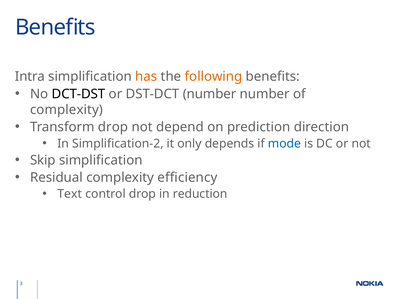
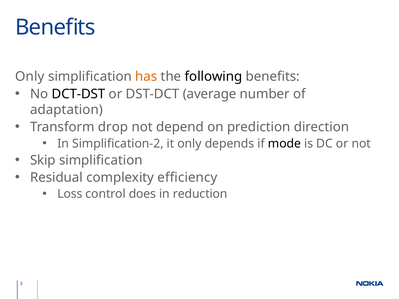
Intra: Intra -> Only (30, 77)
following colour: orange -> black (213, 77)
DST-DCT number: number -> average (210, 94)
complexity: complexity -> adaptation (66, 110)
mode colour: blue -> black (284, 144)
Text: Text -> Loss (70, 194)
control drop: drop -> does (142, 194)
